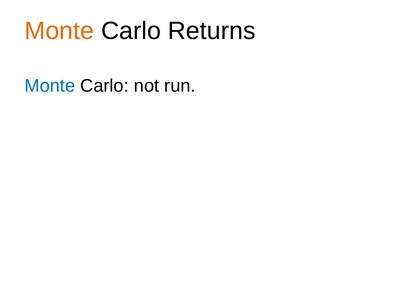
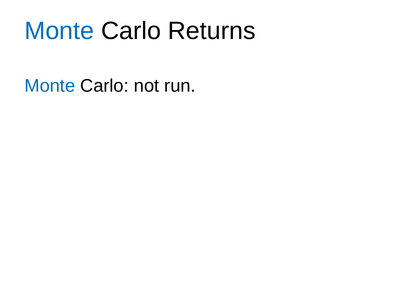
Monte colour: orange -> blue (59, 31)
